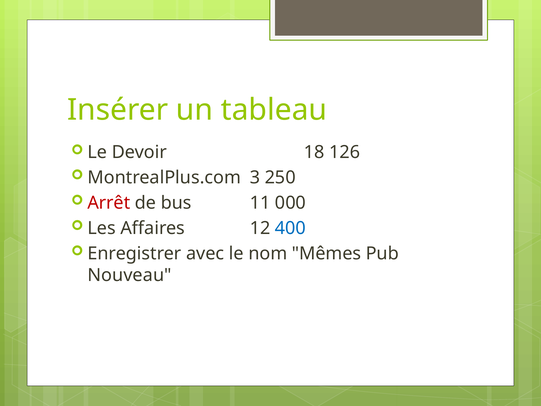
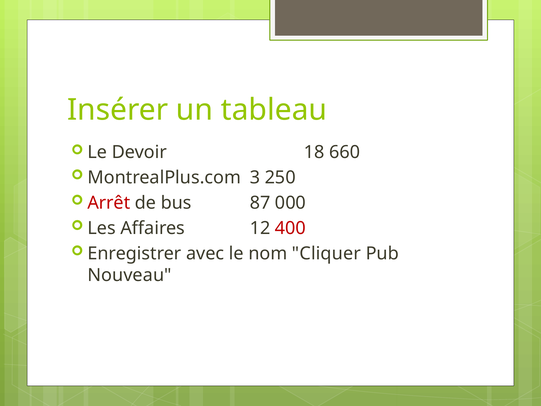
126: 126 -> 660 (345, 152)
11: 11 -> 87 (260, 203)
400 colour: blue -> red (290, 228)
Mêmes: Mêmes -> Cliquer (326, 253)
